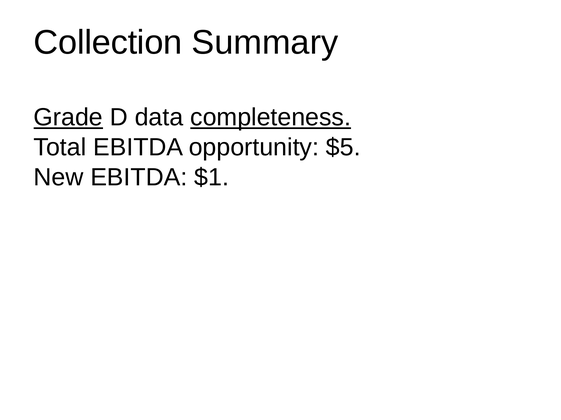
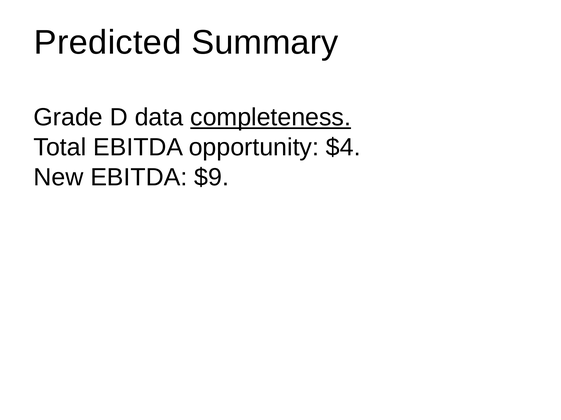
Collection: Collection -> Predicted (108, 43)
Grade underline: present -> none (68, 118)
$5: $5 -> $4 (343, 148)
$1: $1 -> $9 (212, 177)
